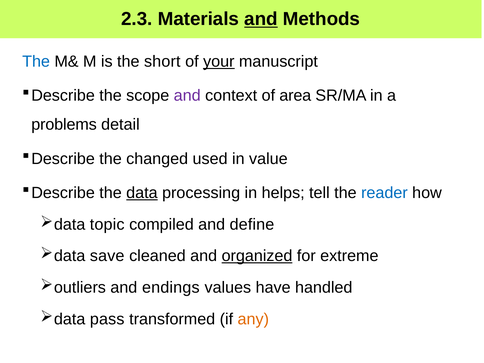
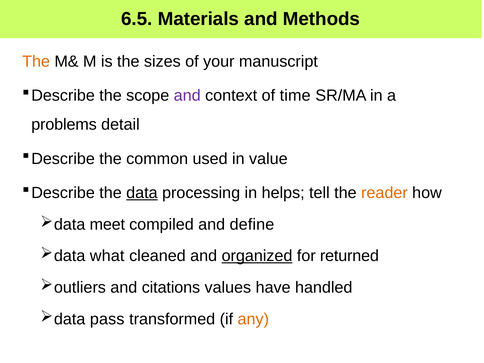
2.3: 2.3 -> 6.5 (137, 19)
and underline: present -> none (261, 19)
The colour: blue -> orange (36, 62)
short: short -> sizes (162, 62)
your underline: present -> none (219, 62)
area: area -> time (295, 96)
changed: changed -> common (157, 159)
reader colour: blue -> orange (384, 193)
topic: topic -> meet (107, 224)
save: save -> what (107, 256)
extreme: extreme -> returned (349, 256)
endings: endings -> citations (171, 287)
